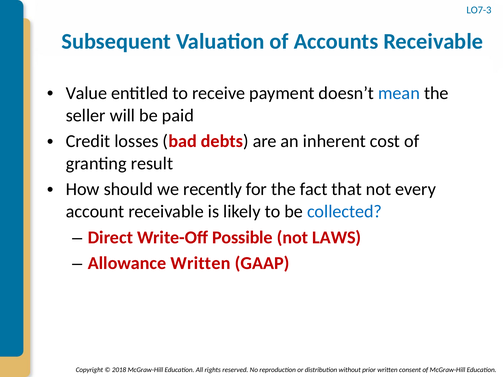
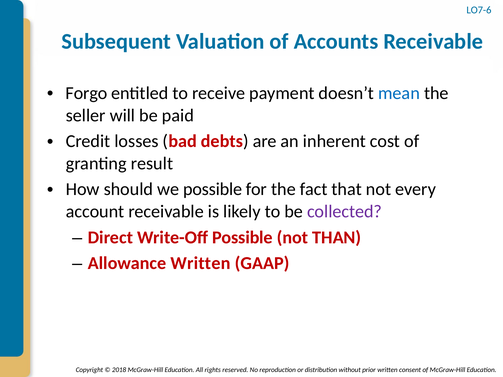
LO7-3: LO7-3 -> LO7-6 (479, 10)
Value: Value -> Forgo (86, 93)
we recently: recently -> possible (213, 189)
collected colour: blue -> purple (345, 212)
LAWS: LAWS -> THAN (337, 238)
